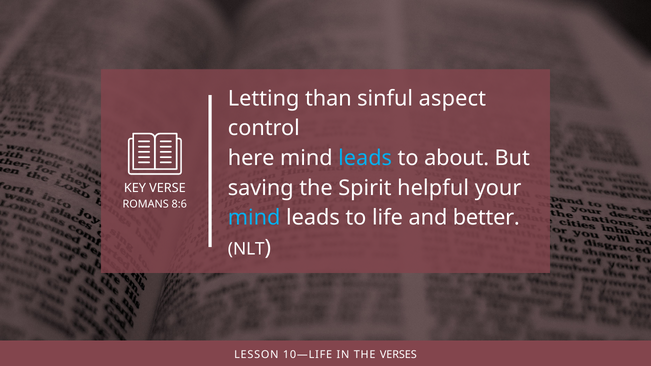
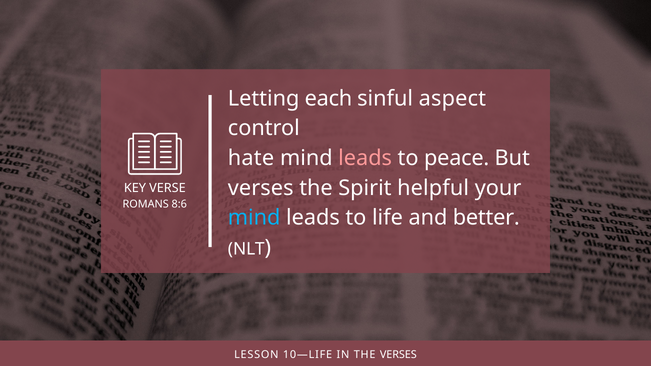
than: than -> each (328, 98)
here: here -> hate (251, 158)
leads colour: light blue -> pink (365, 158)
about: about -> peace (457, 158)
saving: saving -> verses (261, 188)
